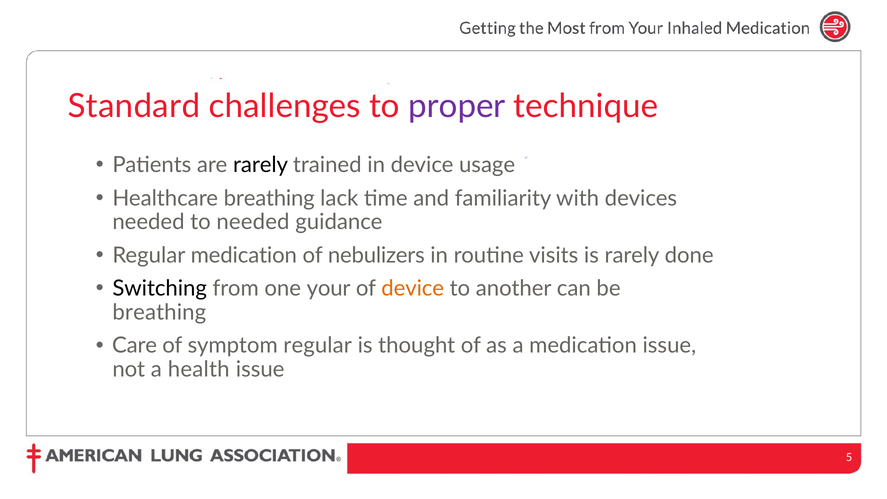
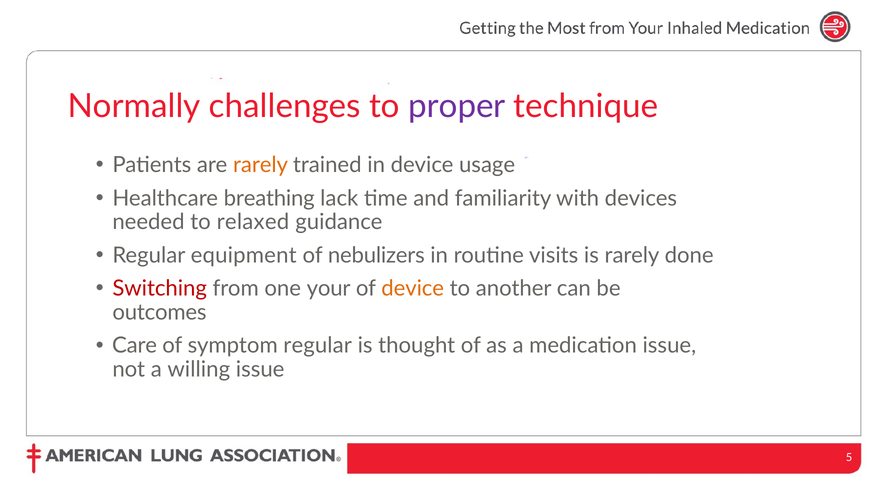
Standard: Standard -> Normally (134, 106)
rarely colour: black -> orange (260, 165)
to needed: needed -> relaxed (253, 222)
Regular medication: medication -> equipment (244, 255)
Switching colour: black -> red (160, 288)
breathing: breathing -> outcomes (159, 312)
health: health -> willing (199, 370)
